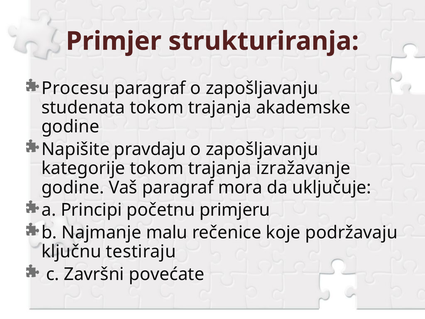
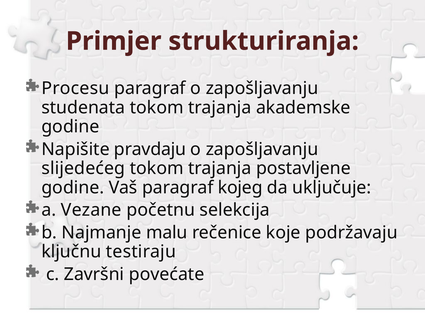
kategorije: kategorije -> slijedećeg (83, 168)
izražavanje: izražavanje -> postavljene (303, 168)
mora: mora -> kojeg (240, 187)
Principi: Principi -> Vezane (91, 210)
primjeru: primjeru -> selekcija (235, 210)
